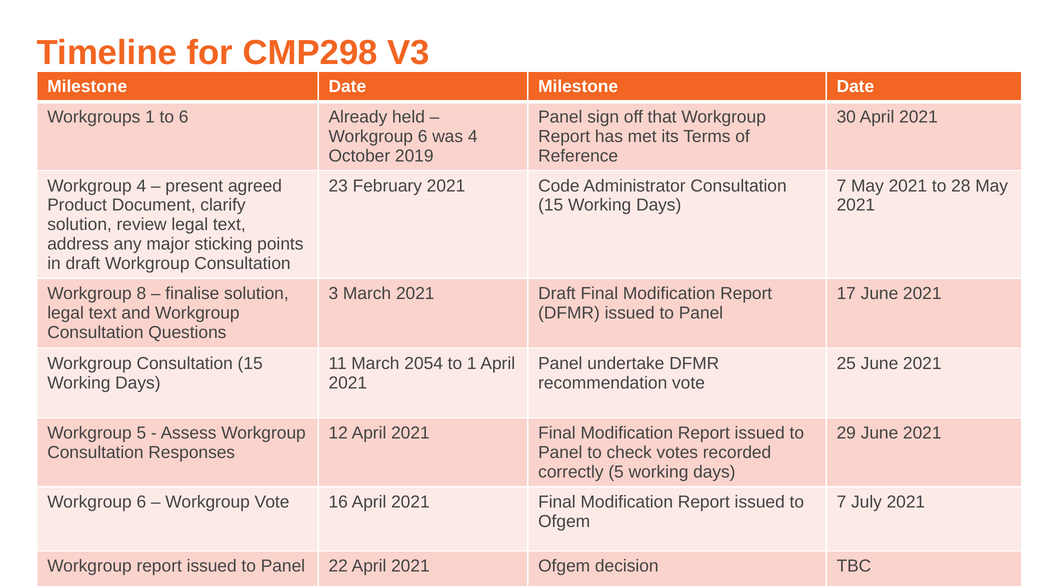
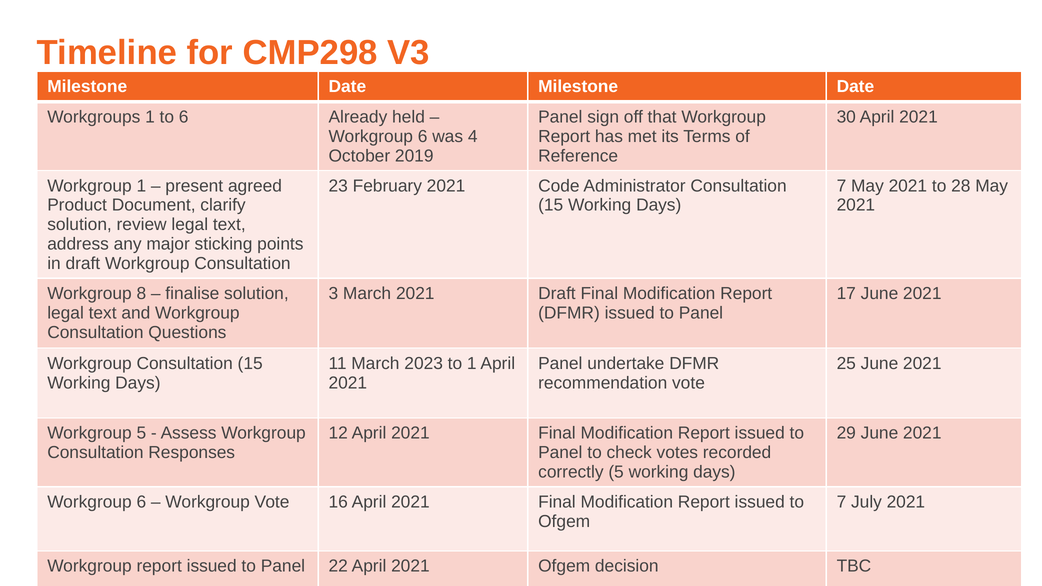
Workgroup 4: 4 -> 1 (141, 186)
2054: 2054 -> 2023 (424, 363)
